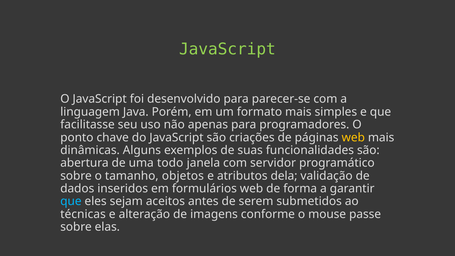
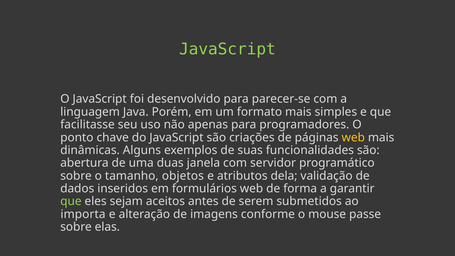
todo: todo -> duas (170, 163)
que colour: light blue -> light green (71, 201)
técnicas: técnicas -> importa (83, 214)
